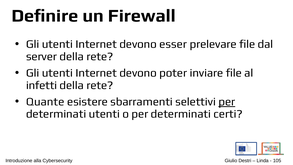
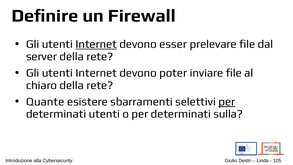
Internet underline: none -> present (96, 44)
infetti: infetti -> chiaro (42, 85)
certi: certi -> sulla (228, 114)
